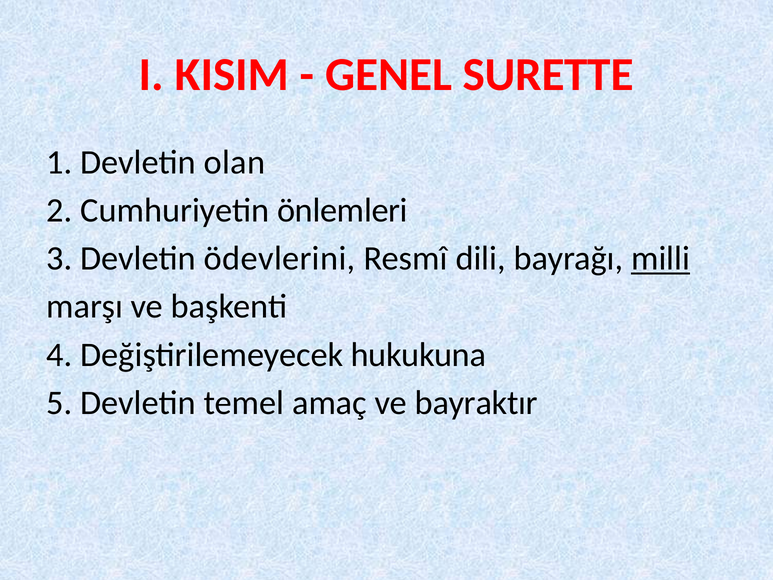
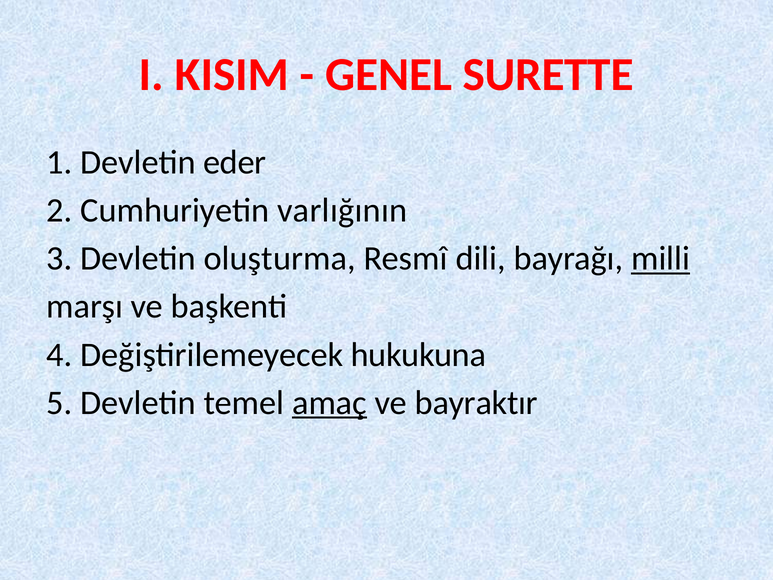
olan: olan -> eder (235, 162)
önlemleri: önlemleri -> varlığının (342, 210)
ödevlerini: ödevlerini -> oluşturma (280, 258)
amaç underline: none -> present (329, 403)
